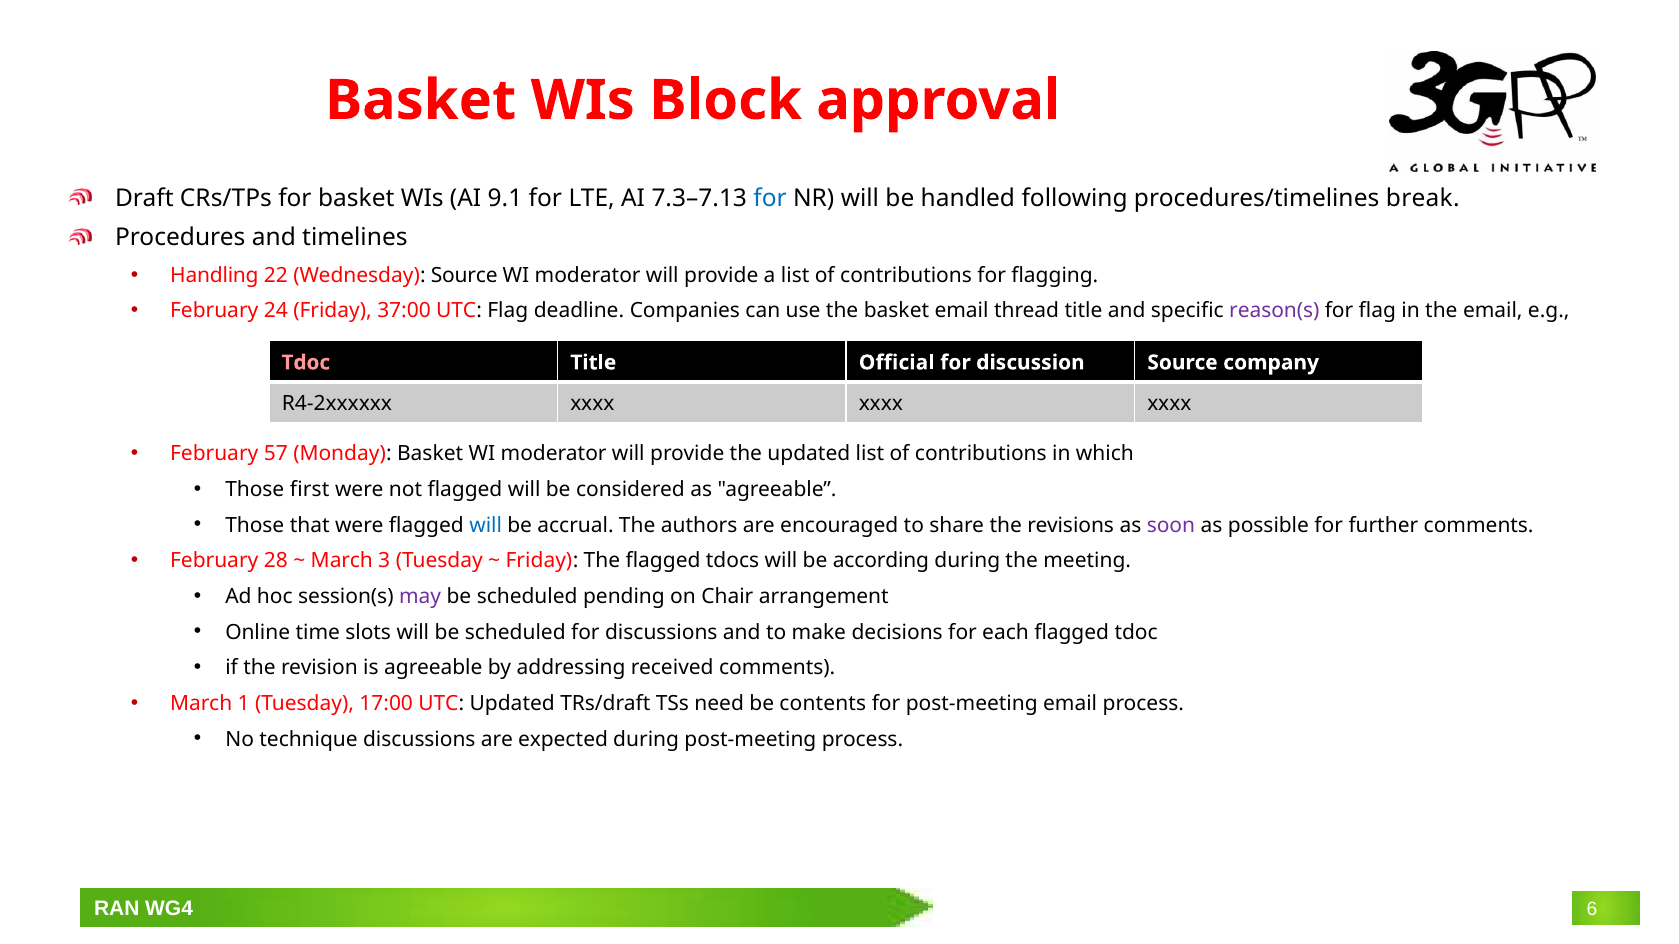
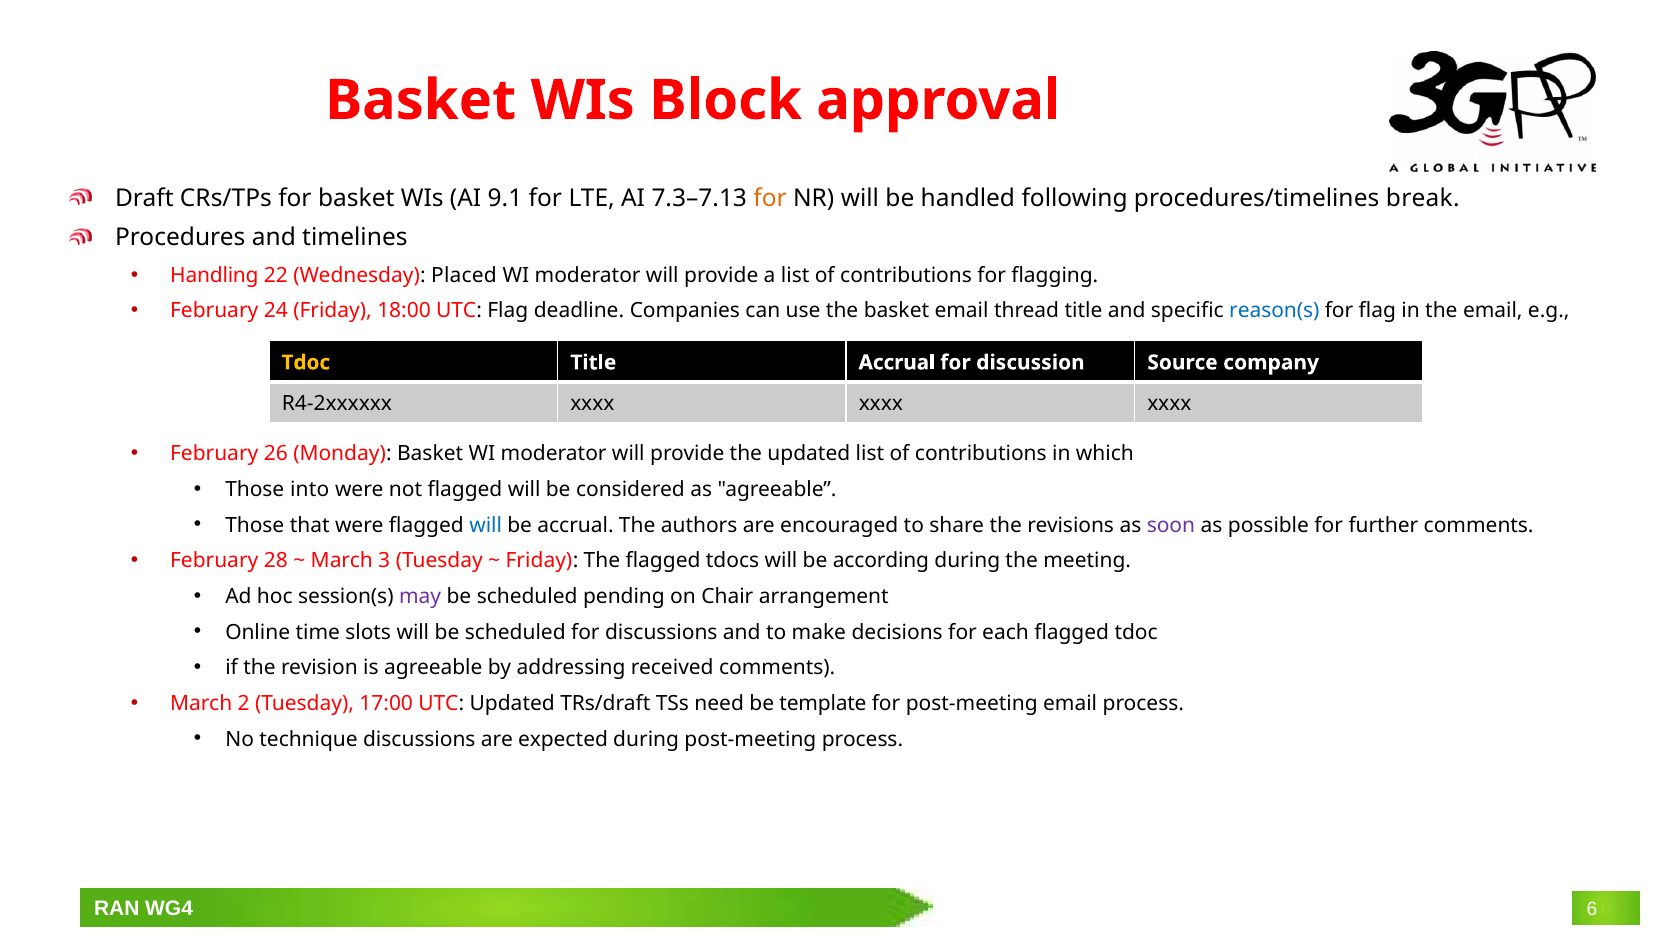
for colour: blue -> orange (770, 198)
Wednesday Source: Source -> Placed (464, 276)
37:00: 37:00 -> 18:00 (404, 311)
reason(s colour: purple -> blue (1274, 311)
Tdoc colour: pink -> yellow (306, 363)
Title Official: Official -> Accrual (897, 363)
57: 57 -> 26 (276, 454)
first: first -> into (310, 490)
1: 1 -> 2 (244, 704)
contents: contents -> template (823, 704)
